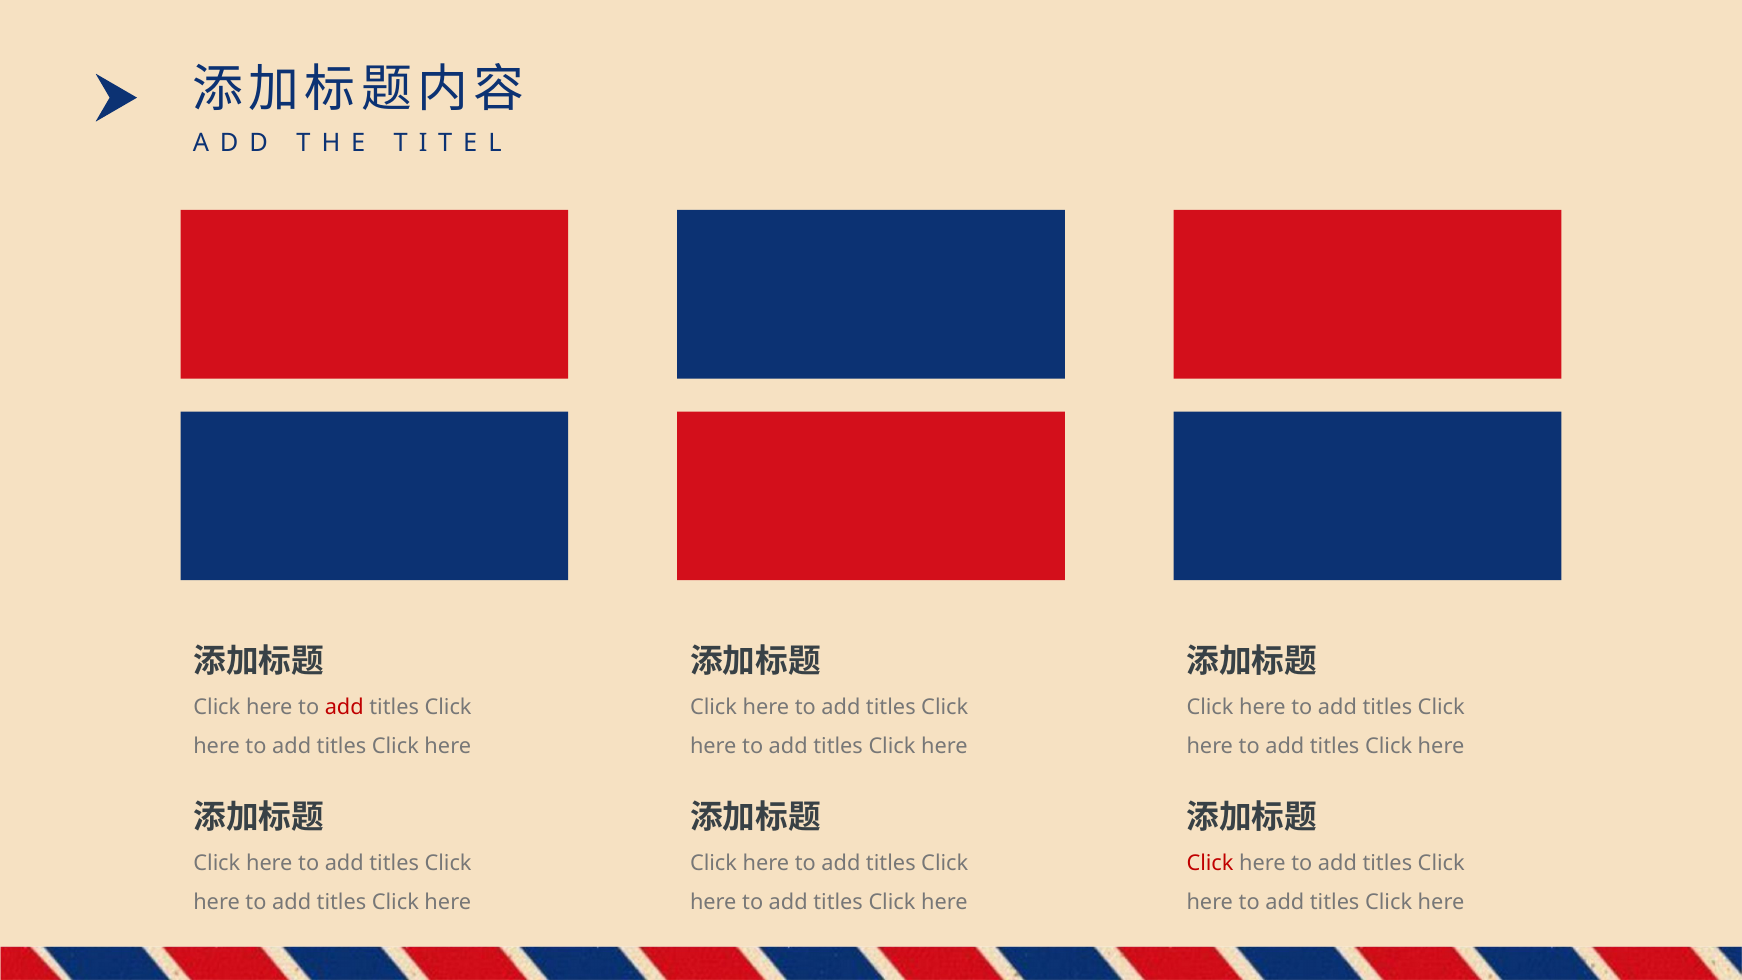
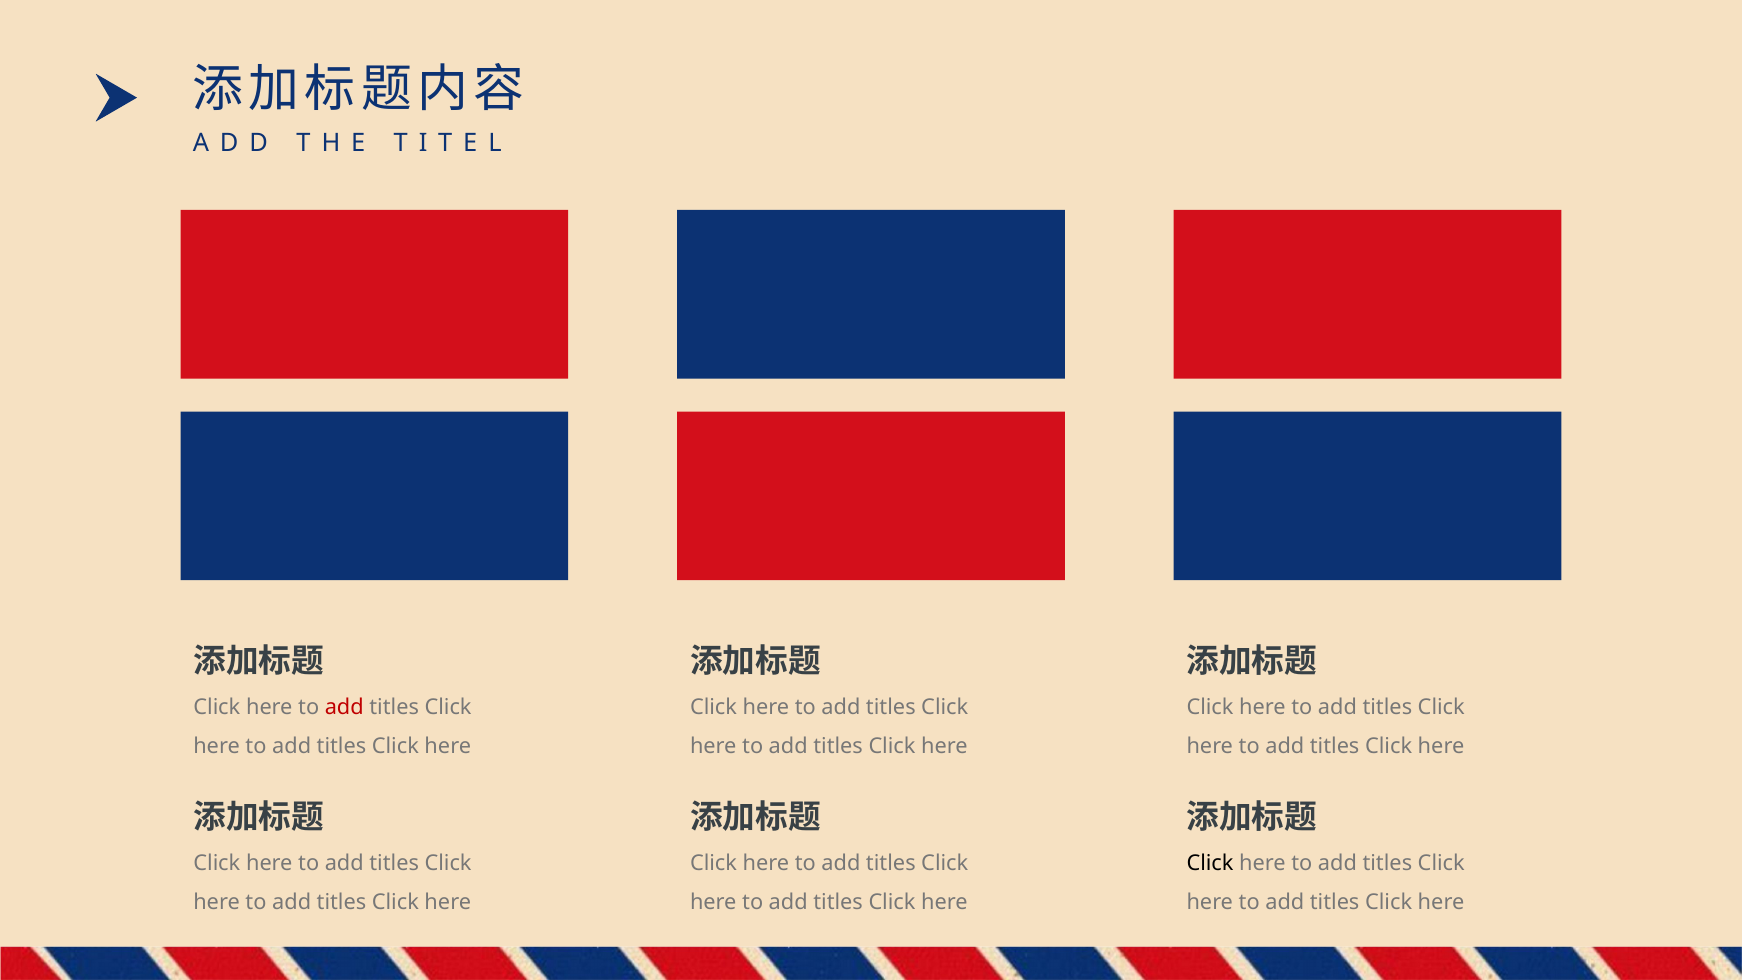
Click colour: red -> black (1210, 863)
